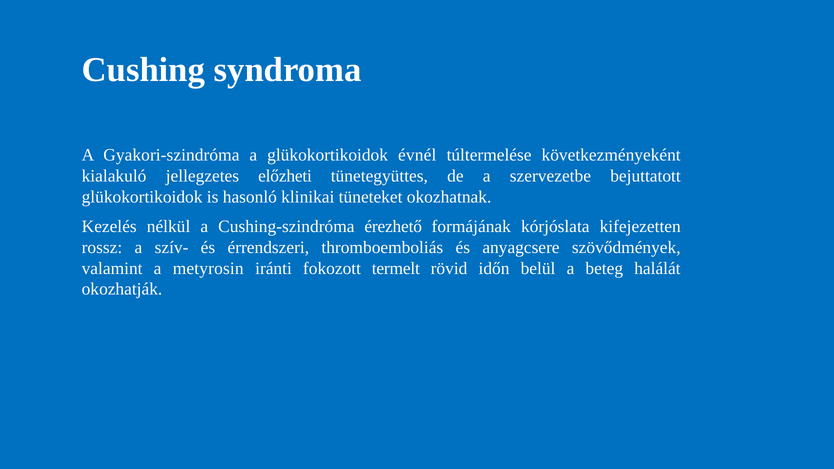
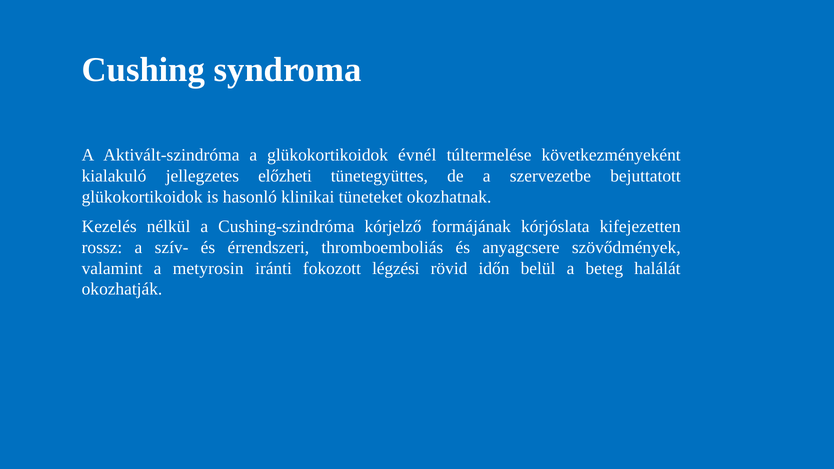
Gyakori-szindróma: Gyakori-szindróma -> Aktivált-szindróma (171, 155)
érezhető: érezhető -> kórjelző (393, 227)
termelt: termelt -> légzési (396, 268)
